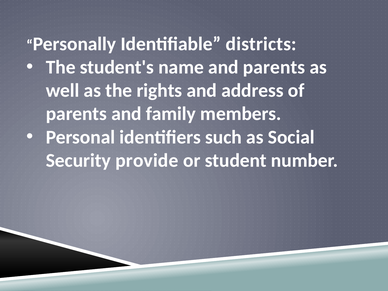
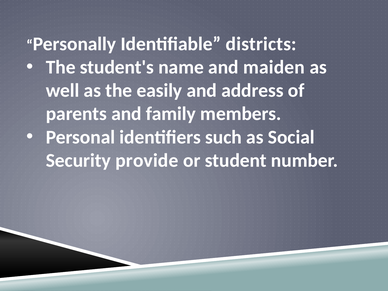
and parents: parents -> maiden (274, 67)
rights: rights -> easily (159, 91)
